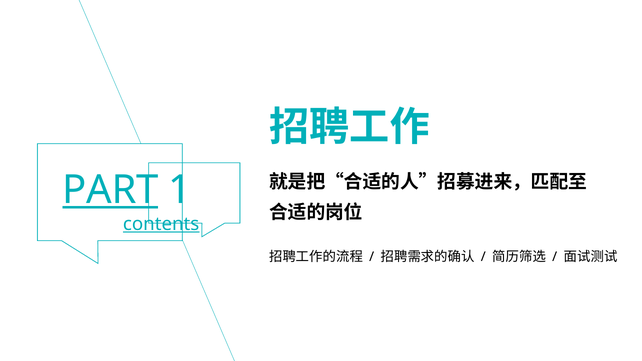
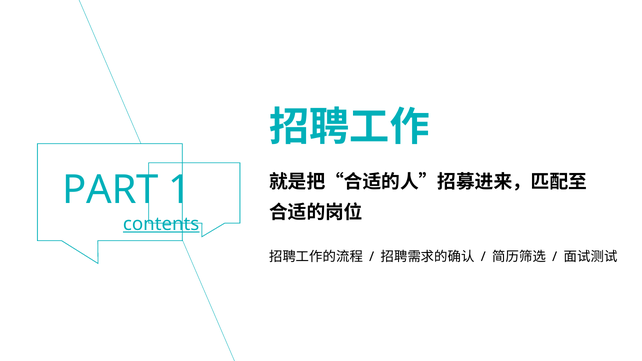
PART underline: present -> none (110, 190)
